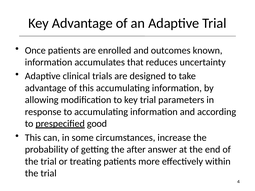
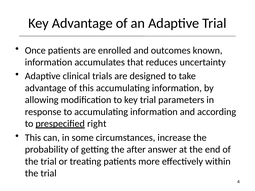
good: good -> right (97, 124)
